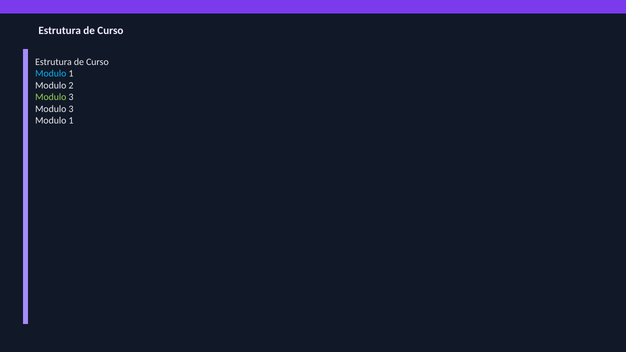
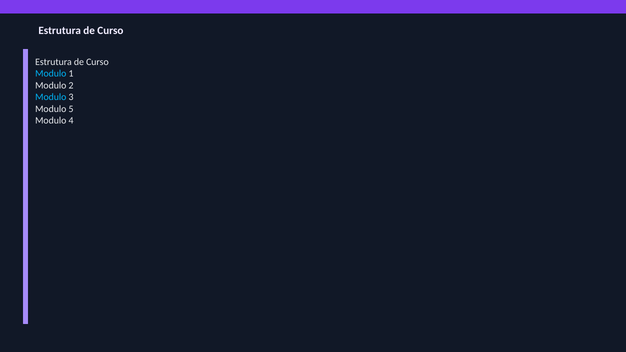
Modulo colour: light green -> light blue (51, 97)
3: 3 -> 5 (71, 109)
1: 1 -> 4 (71, 121)
